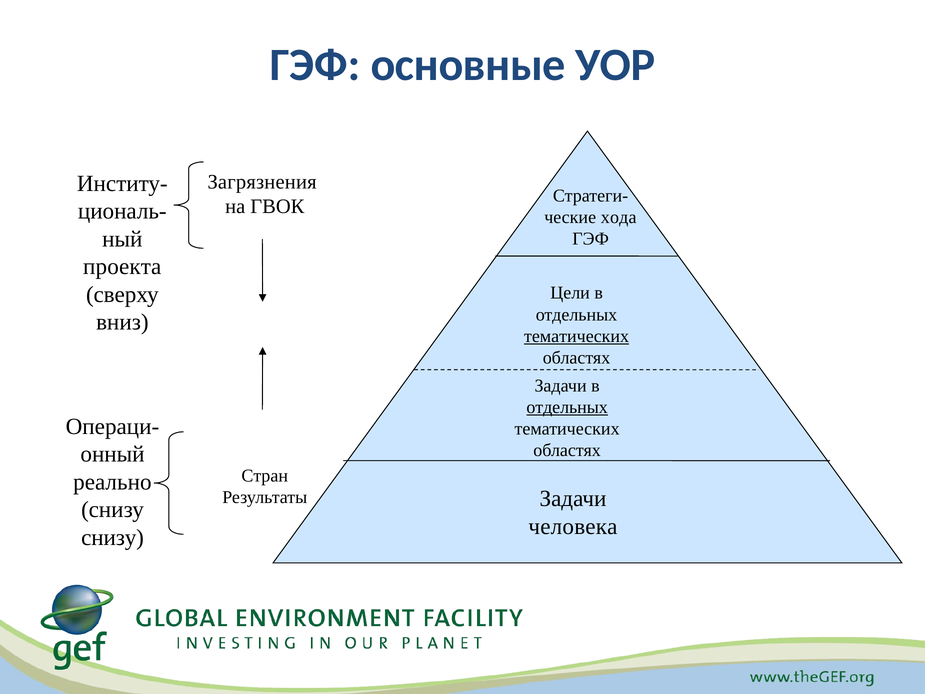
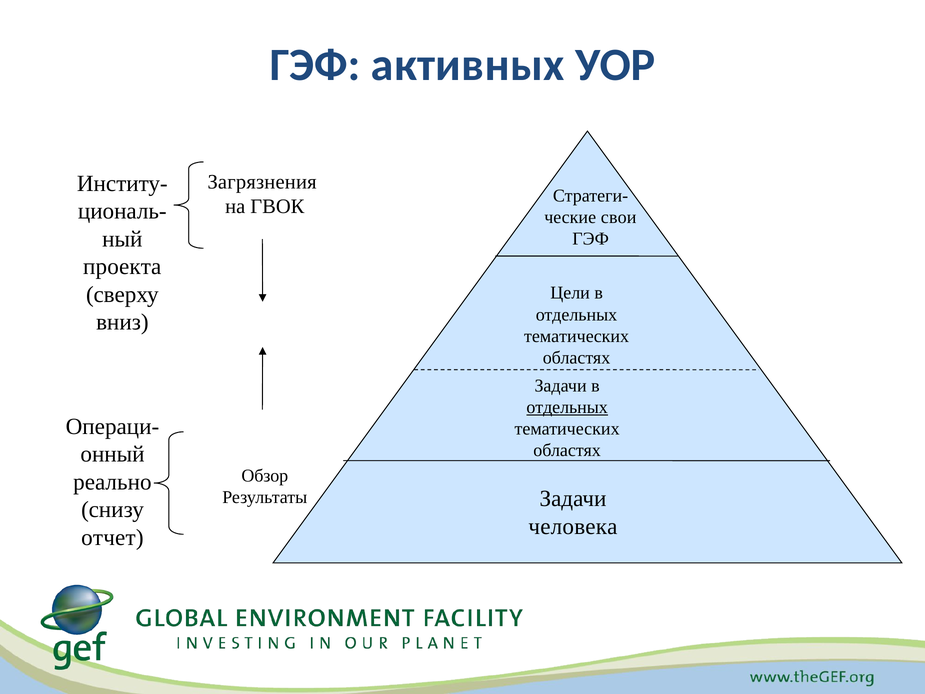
основные: основные -> активных (468, 65)
хода: хода -> свои (619, 217)
тематических underline: present -> none (577, 336)
Стран: Стран -> Обзор (265, 475)
снизу: снизу -> отчет (112, 537)
